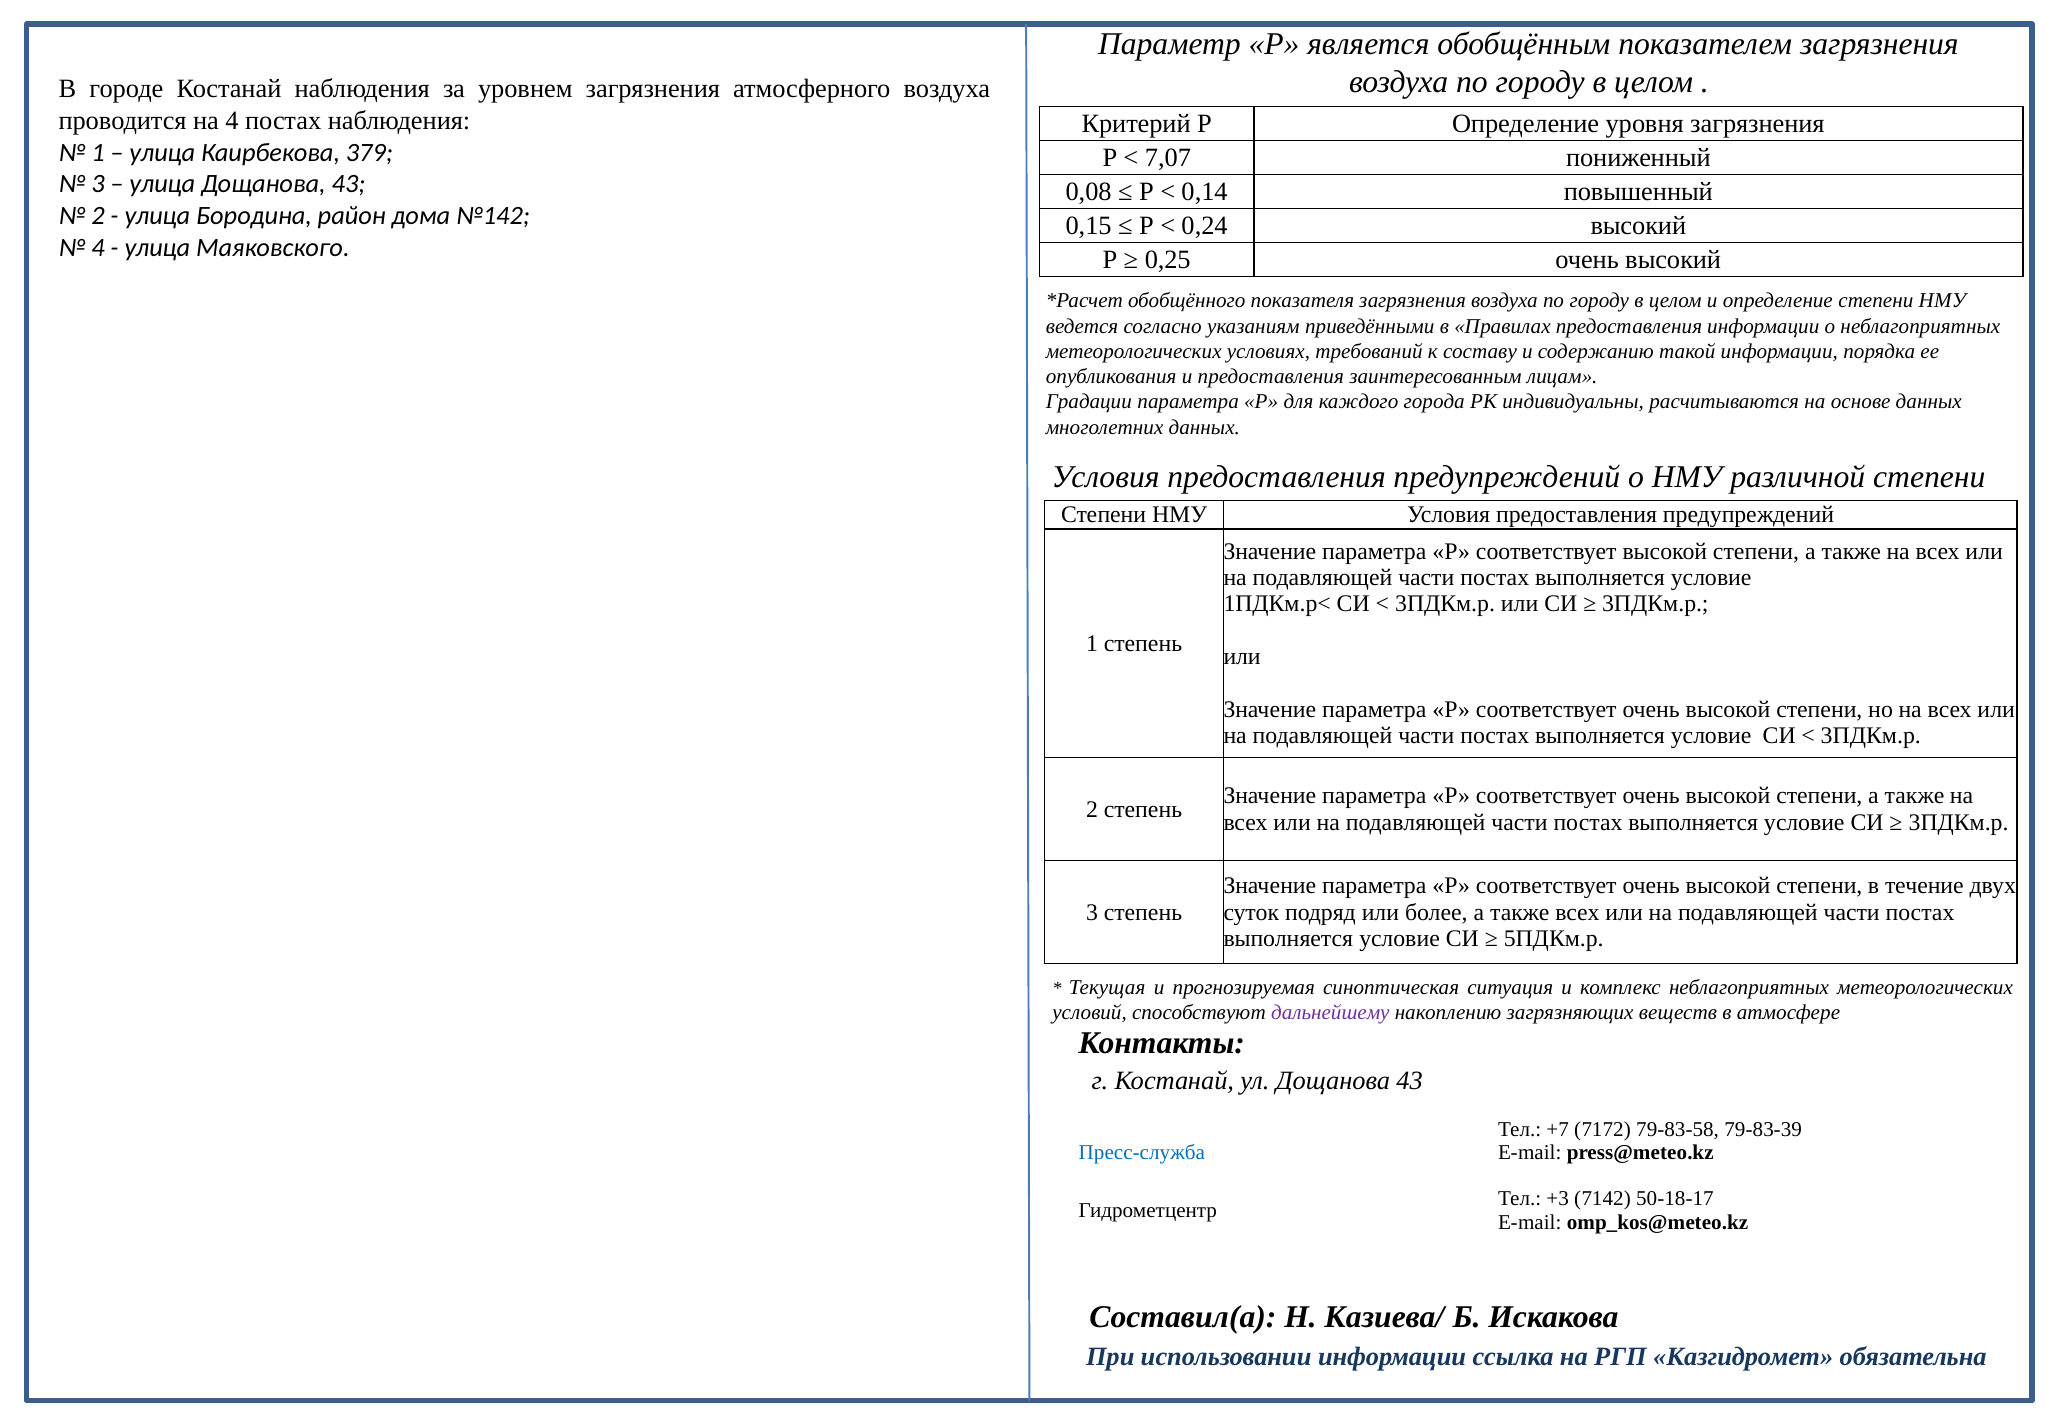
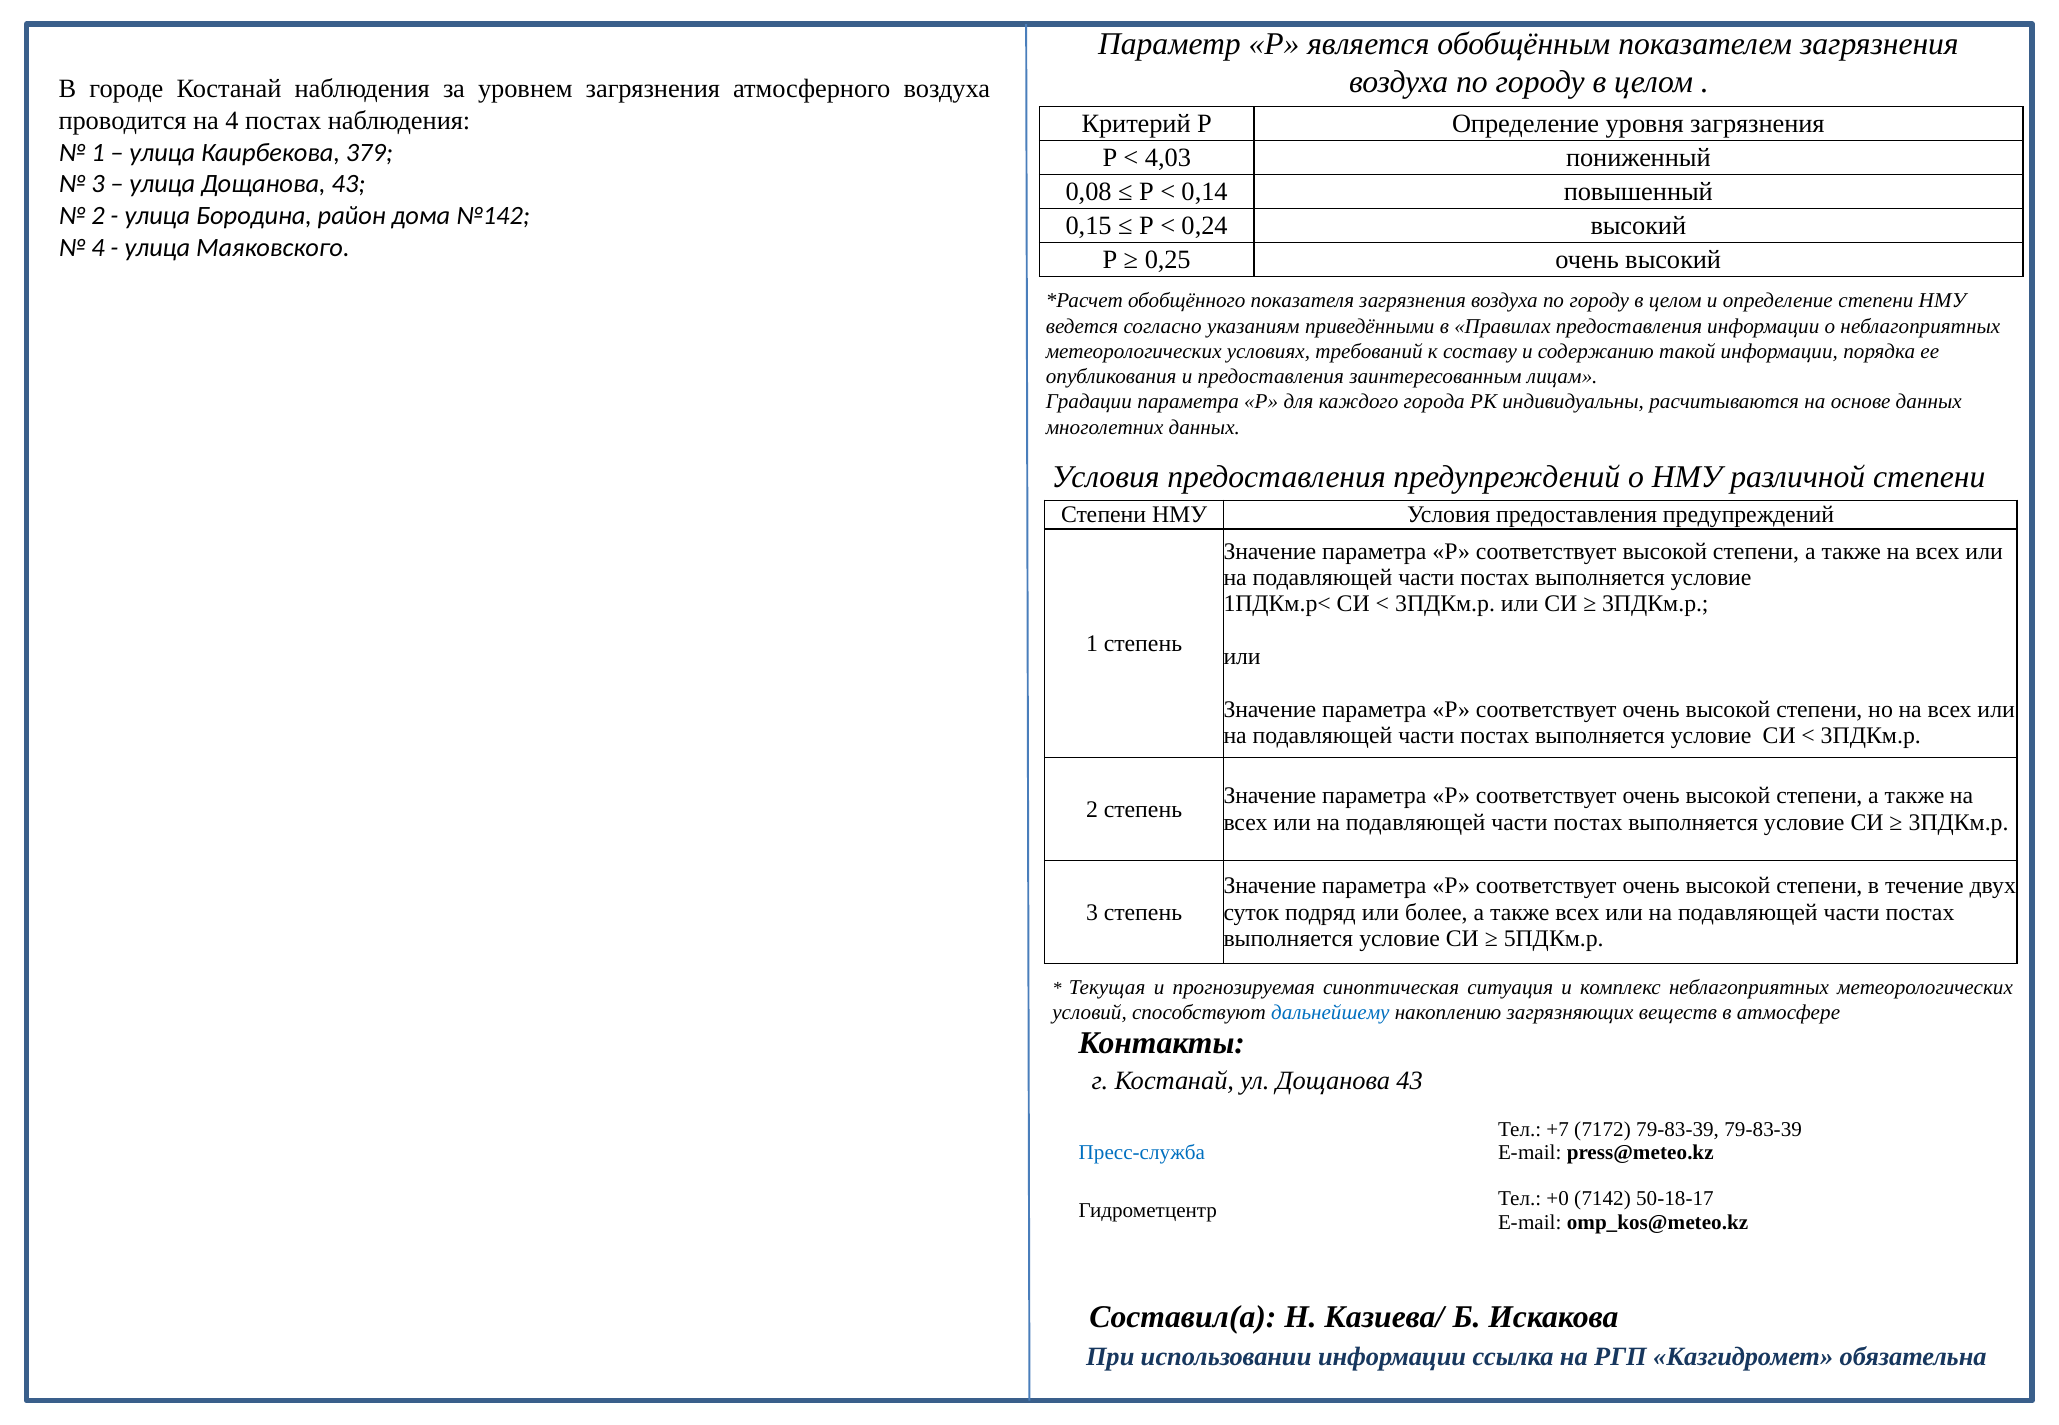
7,07: 7,07 -> 4,03 (1168, 158)
дальнейшему colour: purple -> blue (1330, 1013)
7172 79-83-58: 79-83-58 -> 79-83-39 (1678, 1130)
+3: +3 -> +0 (1558, 1199)
